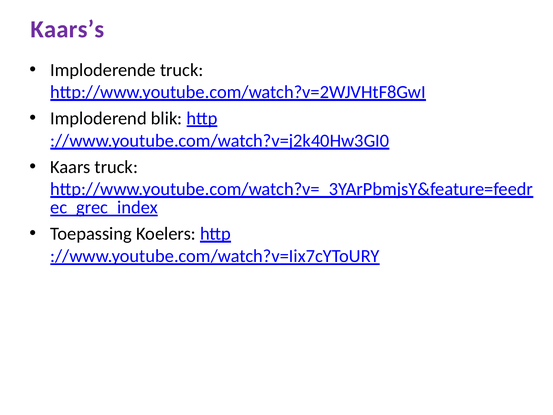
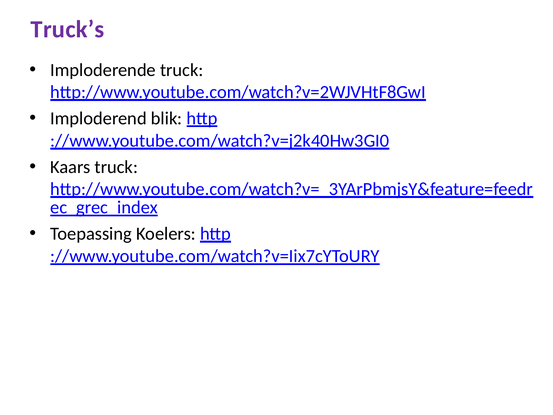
Kaars’s: Kaars’s -> Truck’s (67, 29)
